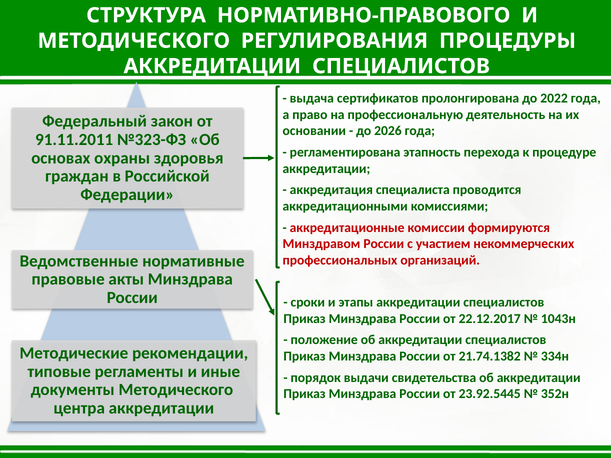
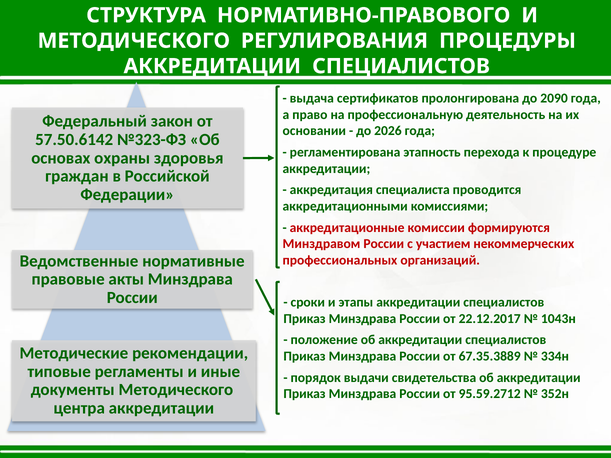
2022: 2022 -> 2090 (554, 98)
91.11.2011: 91.11.2011 -> 57.50.6142 (74, 140)
21.74.1382: 21.74.1382 -> 67.35.3889 (490, 356)
23.92.5445: 23.92.5445 -> 95.59.2712 (490, 394)
